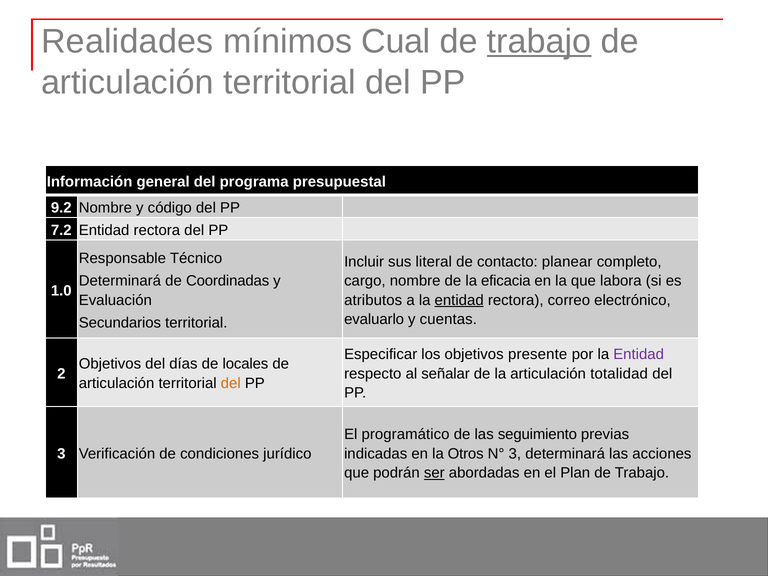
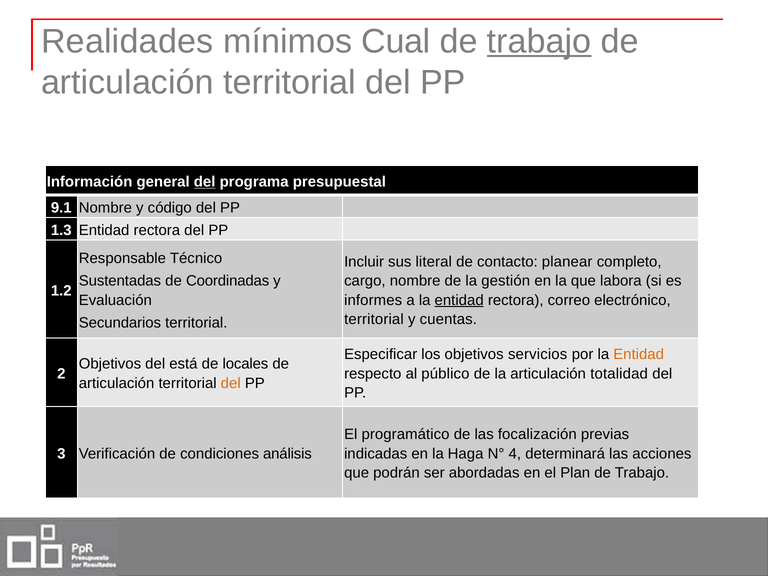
del underline: none -> present (205, 182)
9.2: 9.2 -> 9.1 (61, 208)
7.2: 7.2 -> 1.3 (61, 230)
Determinará: Determinará -> Sustentadas (120, 281)
eficacia: eficacia -> gestión (506, 281)
1.0: 1.0 -> 1.2 (61, 291)
atributos: atributos -> informes (373, 300)
evaluarlo: evaluarlo -> territorial (374, 320)
presente: presente -> servicios (538, 354)
Entidad colour: purple -> orange (639, 354)
días: días -> está (183, 364)
señalar: señalar -> público (445, 374)
seguimiento: seguimiento -> focalización (537, 434)
jurídico: jurídico -> análisis (287, 454)
Otros: Otros -> Haga (466, 454)
N° 3: 3 -> 4 (515, 454)
ser underline: present -> none (434, 473)
